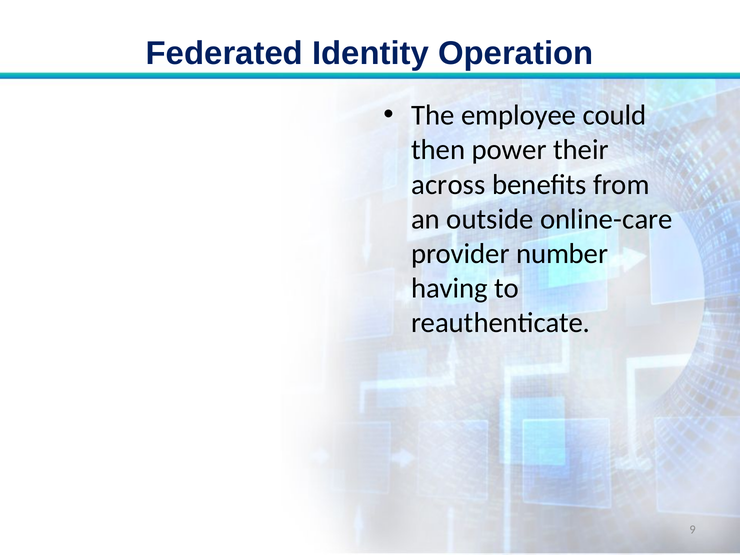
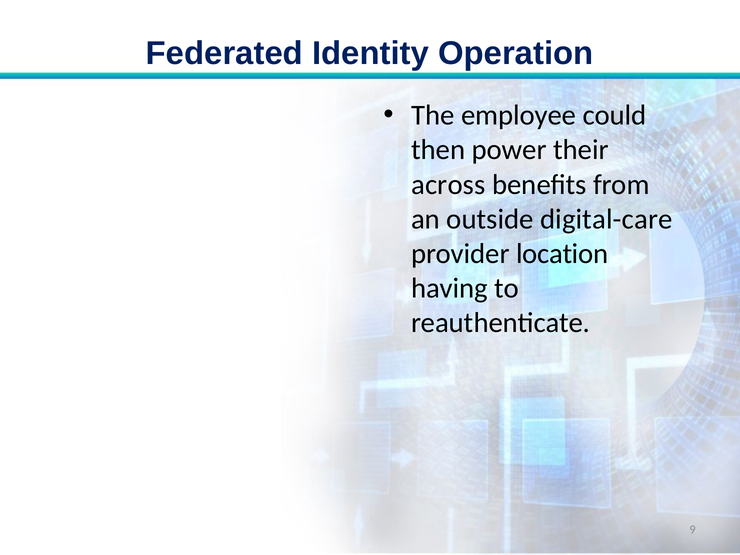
online-care: online-care -> digital-care (606, 219)
number: number -> location (562, 254)
